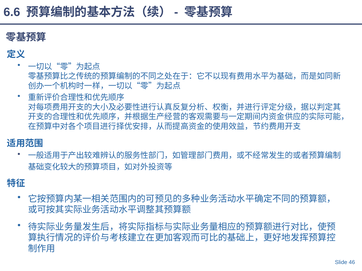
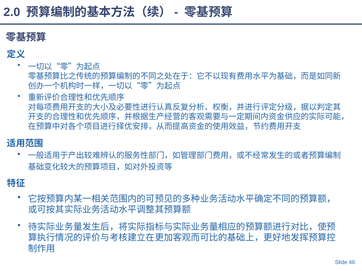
6.6: 6.6 -> 2.0 (12, 12)
